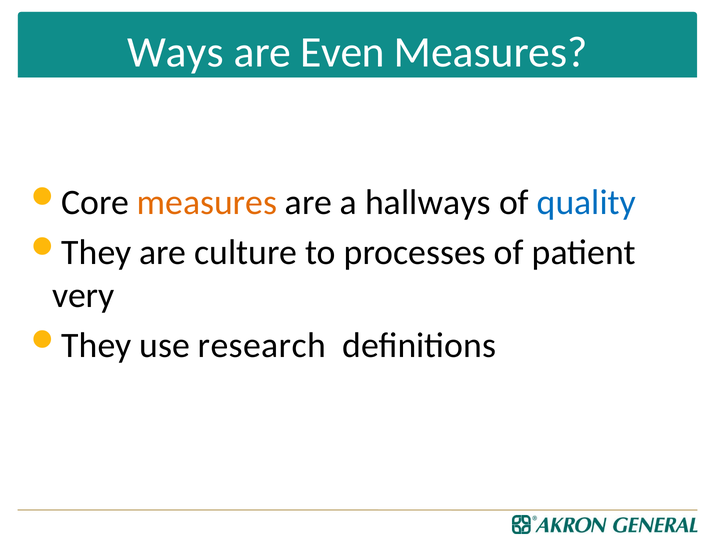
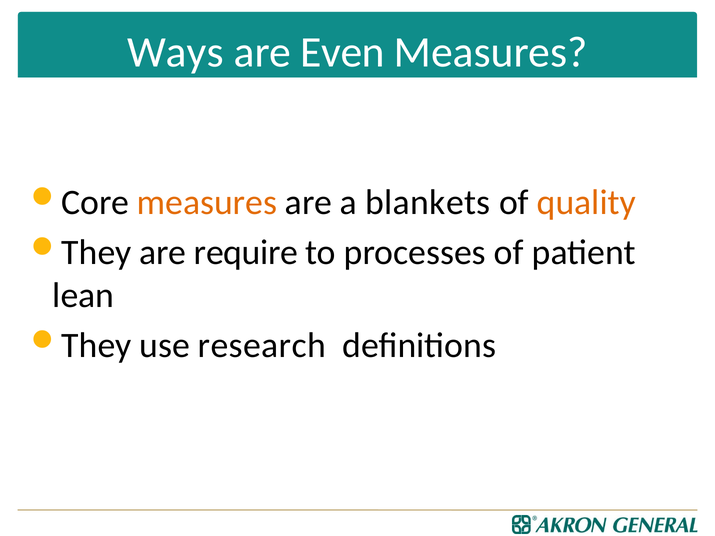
hallways: hallways -> blankets (428, 203)
quality colour: blue -> orange (586, 203)
culture: culture -> require (246, 253)
very: very -> lean (83, 296)
